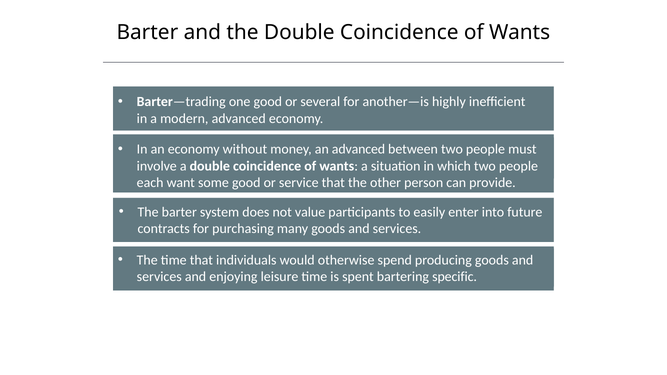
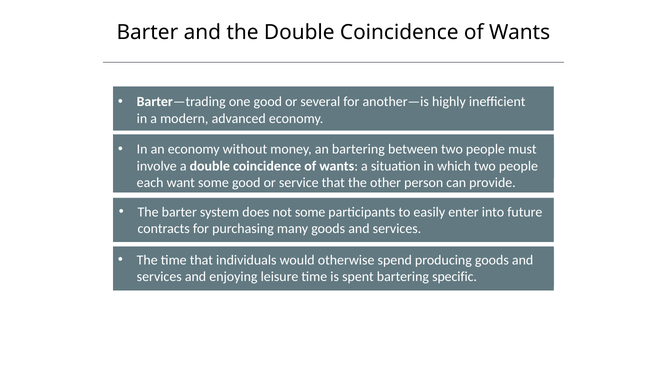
an advanced: advanced -> bartering (358, 149)
not value: value -> some (310, 212)
